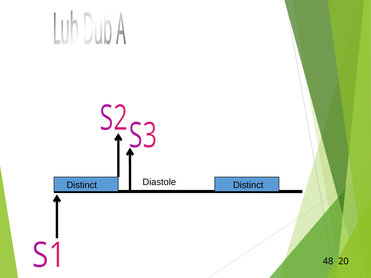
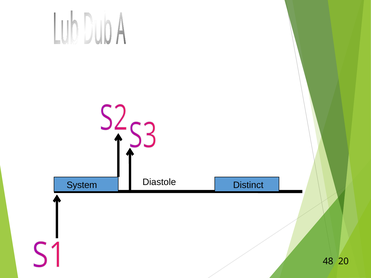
Distinct: Distinct -> System (82, 185)
